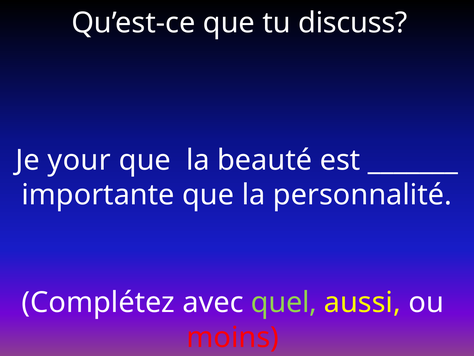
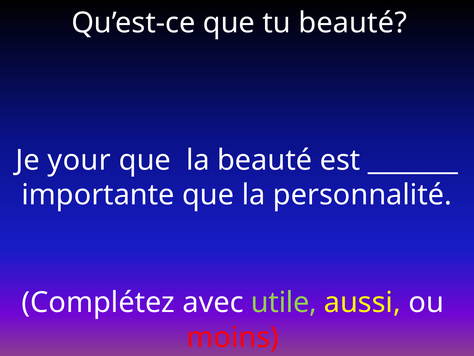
tu discuss: discuss -> beauté (353, 23)
quel: quel -> utile (284, 302)
